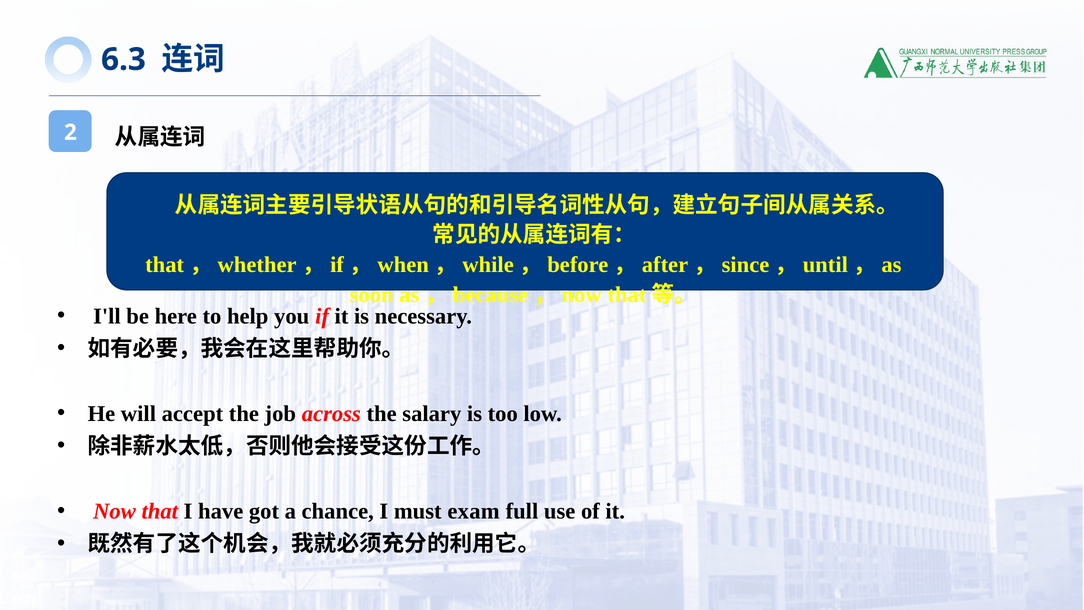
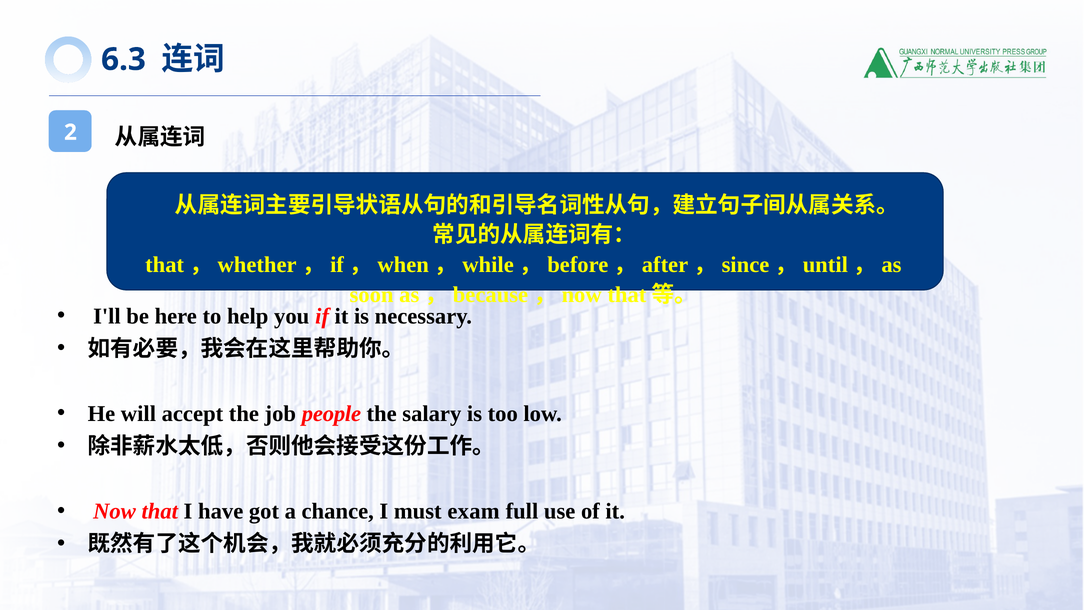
across: across -> people (331, 414)
